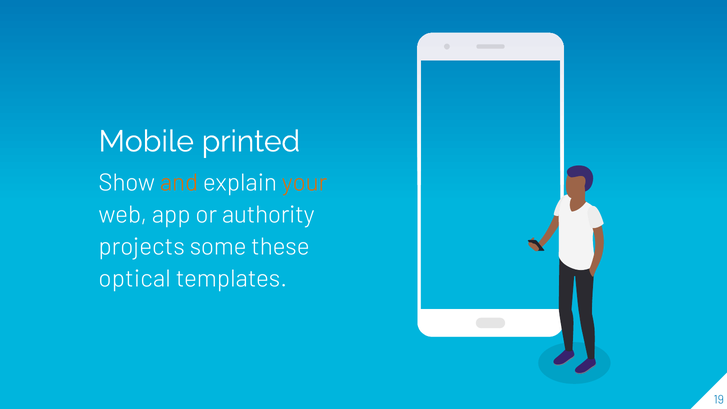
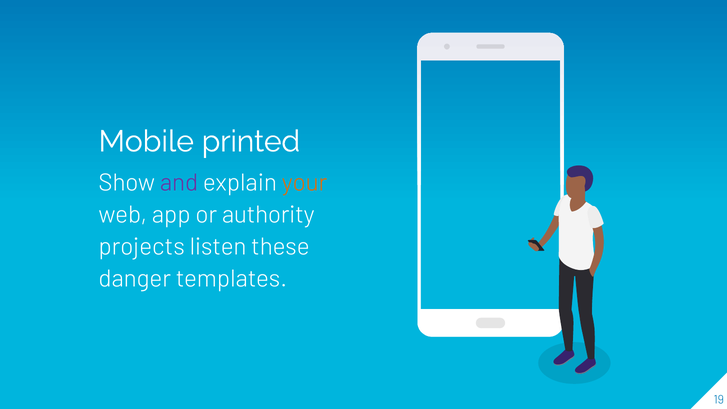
and colour: orange -> purple (179, 183)
some: some -> listen (218, 247)
optical: optical -> danger (135, 279)
